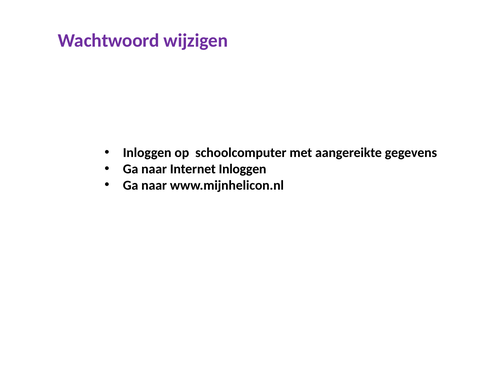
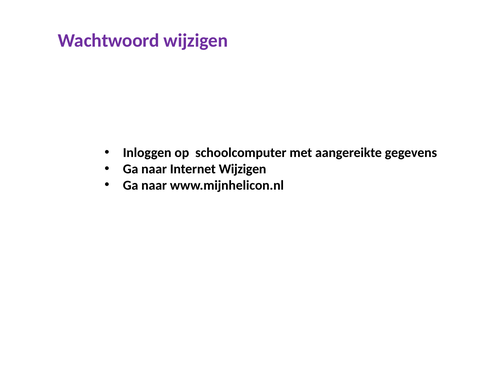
Internet Inloggen: Inloggen -> Wijzigen (243, 169)
